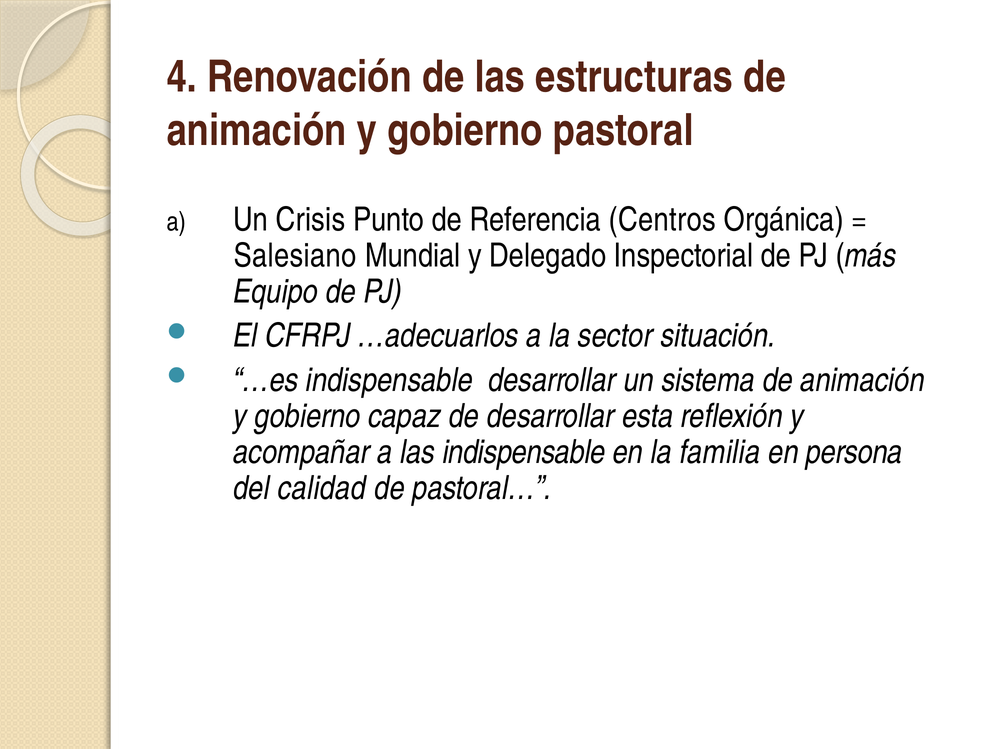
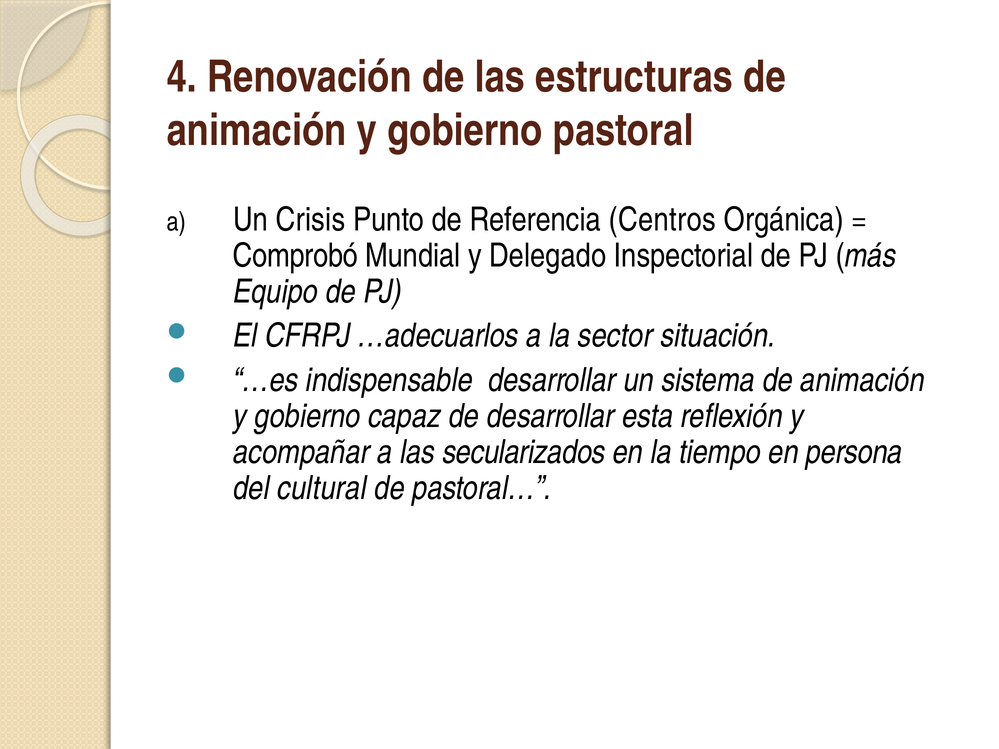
Salesiano: Salesiano -> Comprobó (296, 256)
las indispensable: indispensable -> secularizados (524, 452)
familia: familia -> tiempo (720, 452)
calidad: calidad -> cultural (322, 488)
